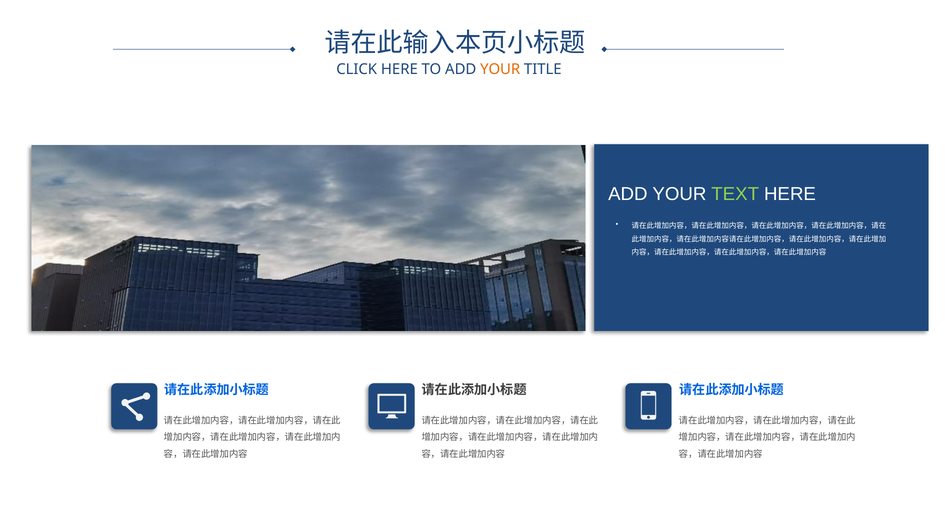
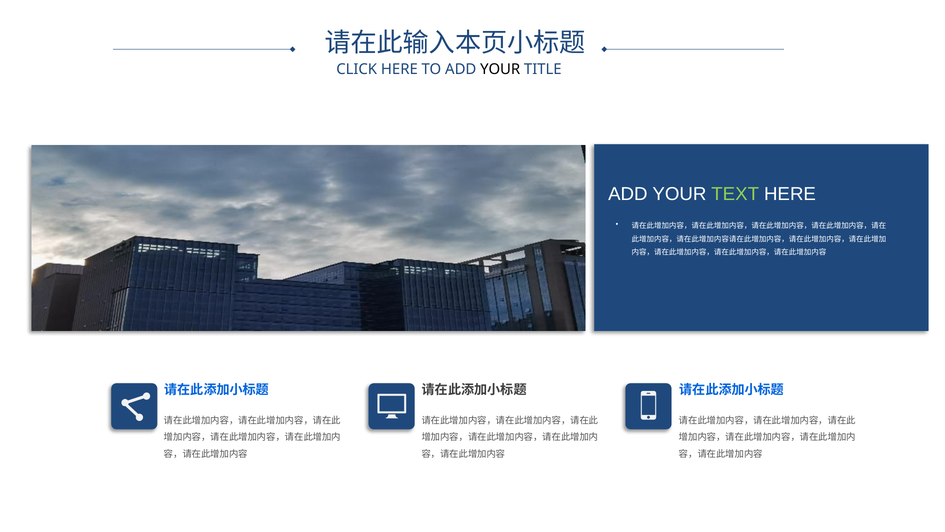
YOUR colour: orange -> black (500, 69)
